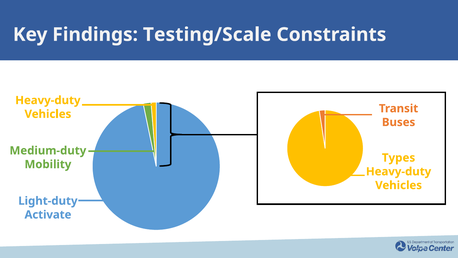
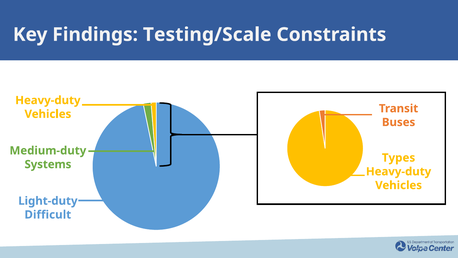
Mobility: Mobility -> Systems (48, 164)
Activate: Activate -> Difficult (48, 214)
